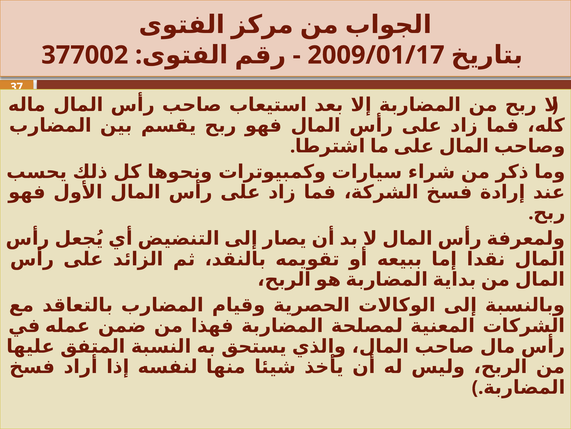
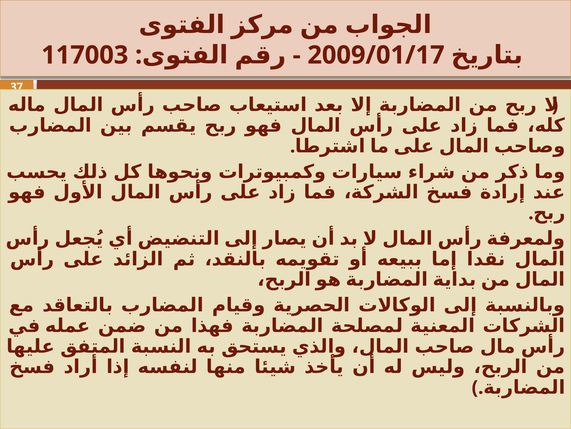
377002: 377002 -> 117003 (85, 55)
